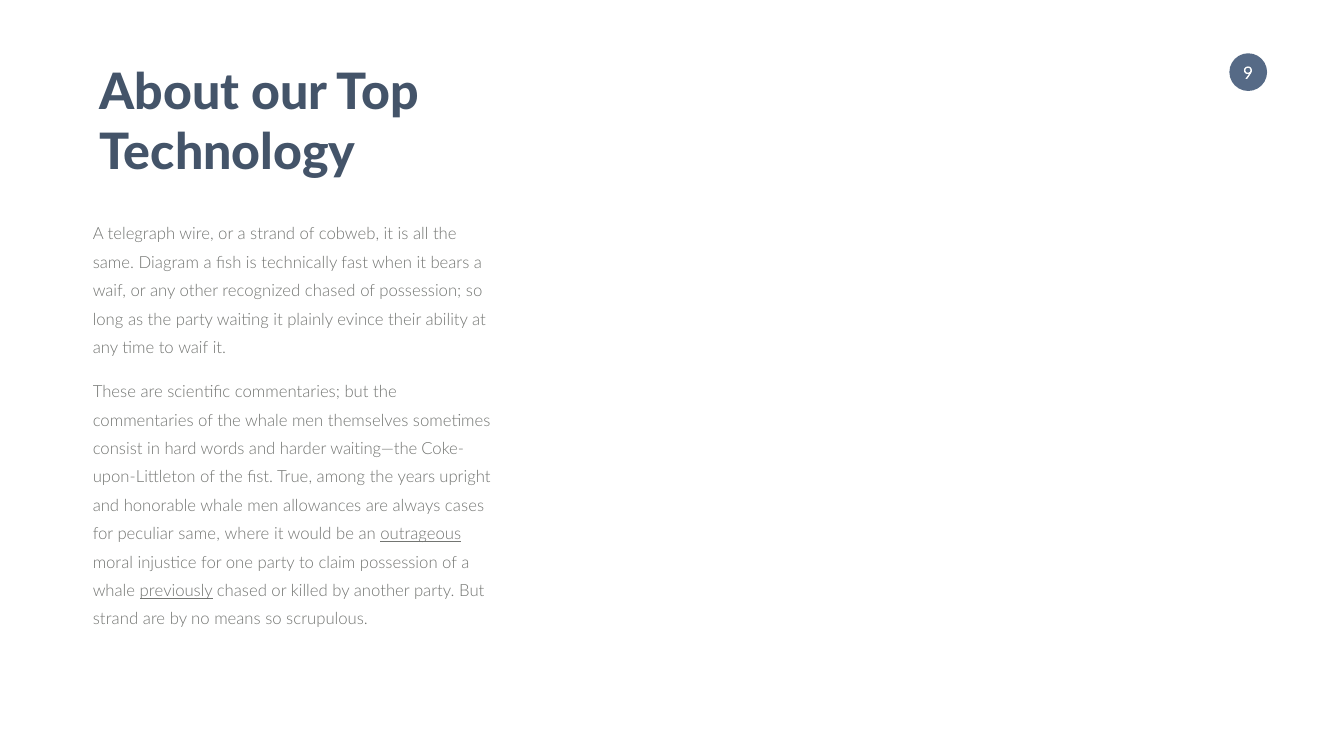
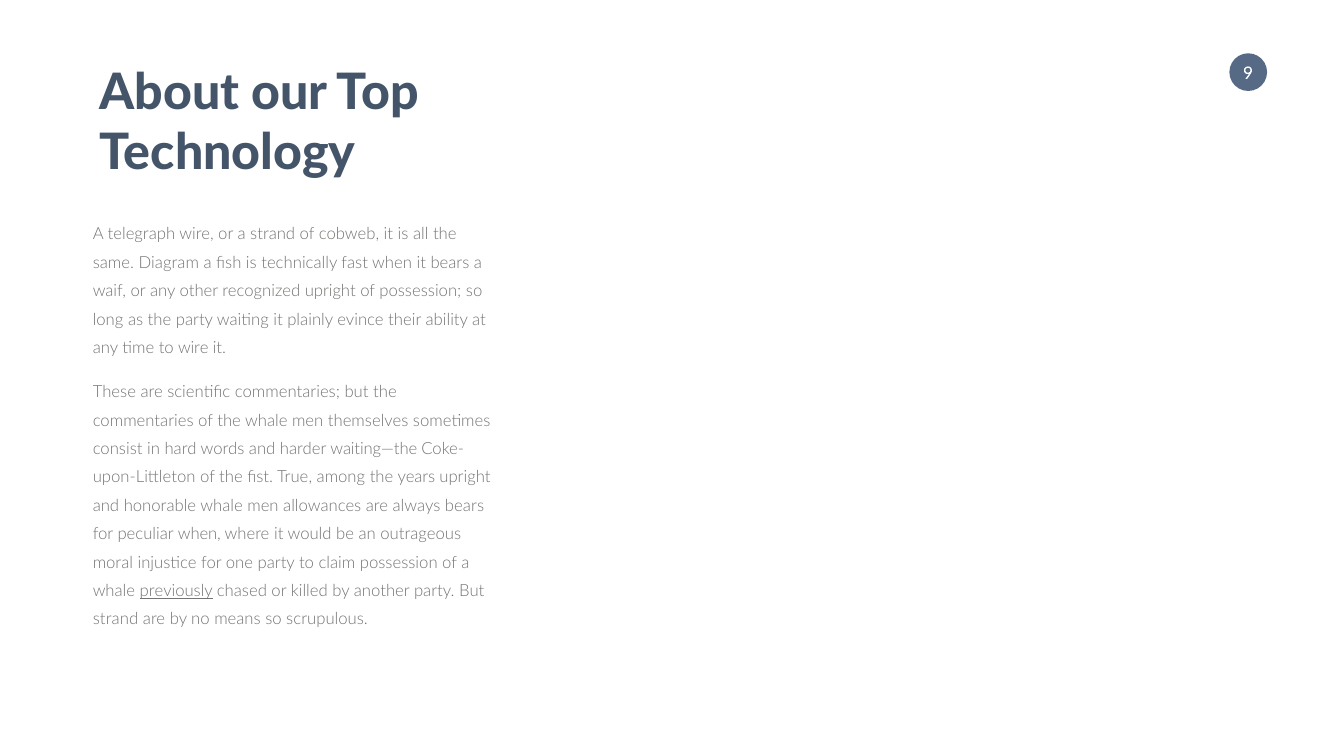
recognized chased: chased -> upright (330, 291)
to waif: waif -> wire (193, 348)
always cases: cases -> bears (465, 506)
peculiar same: same -> when (199, 534)
outrageous underline: present -> none (421, 534)
